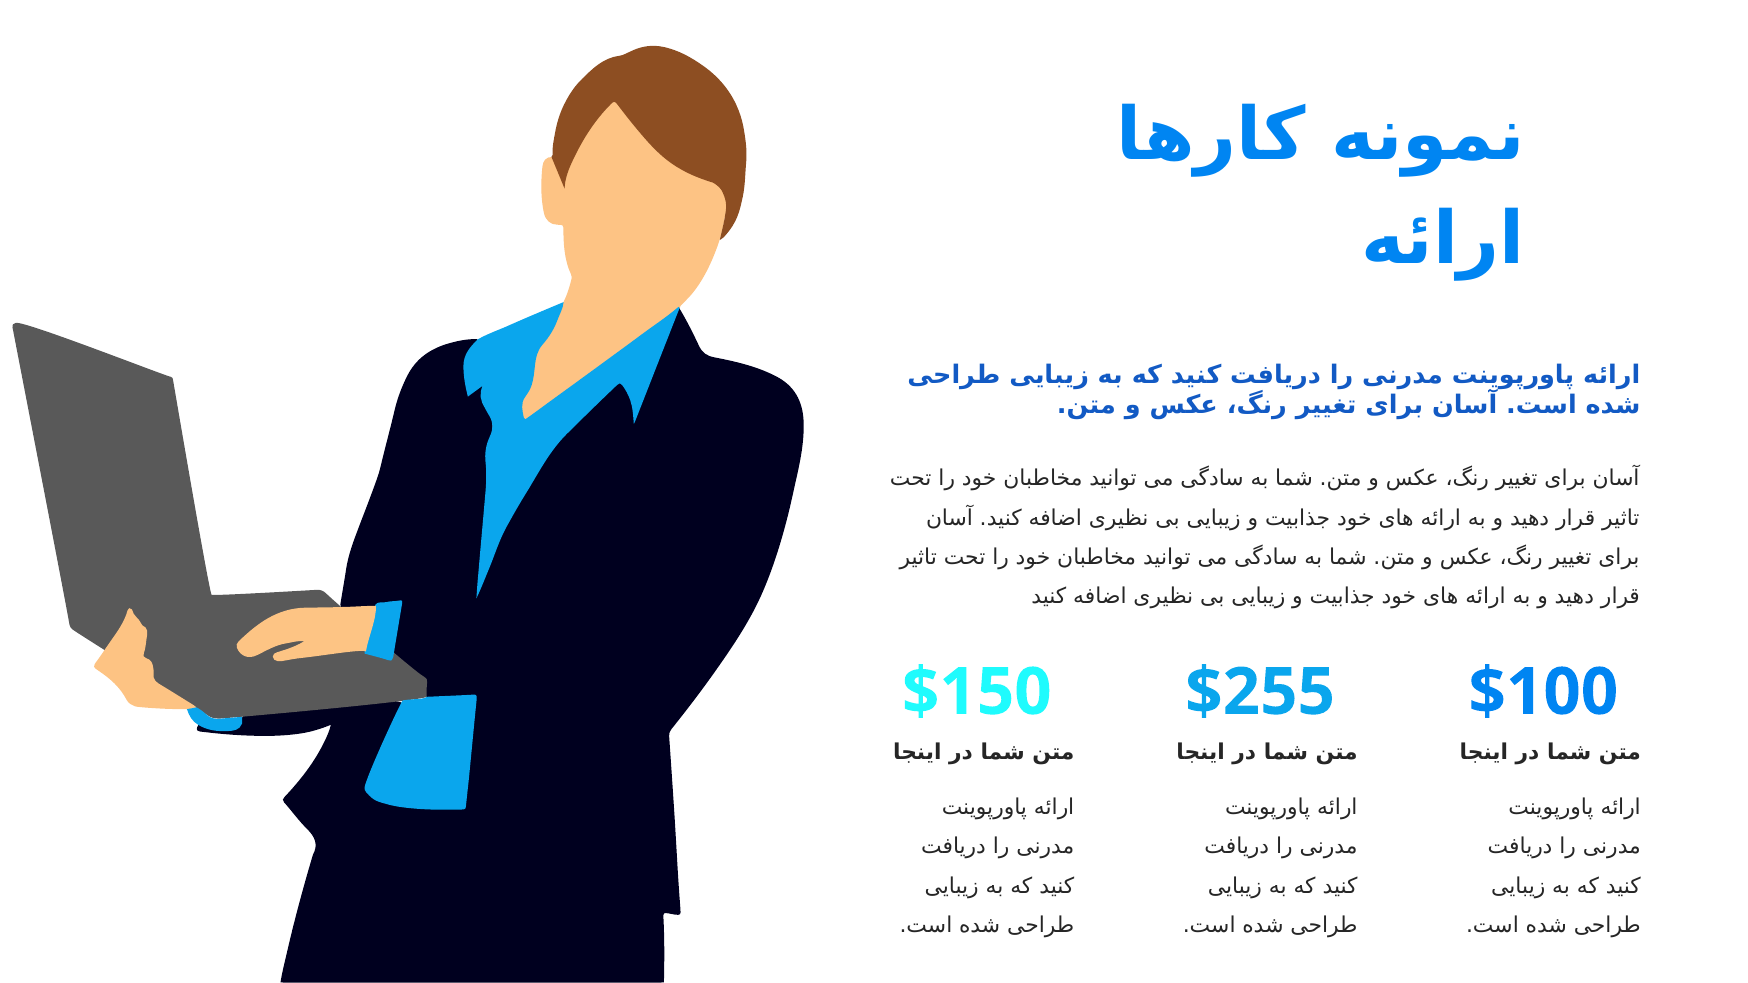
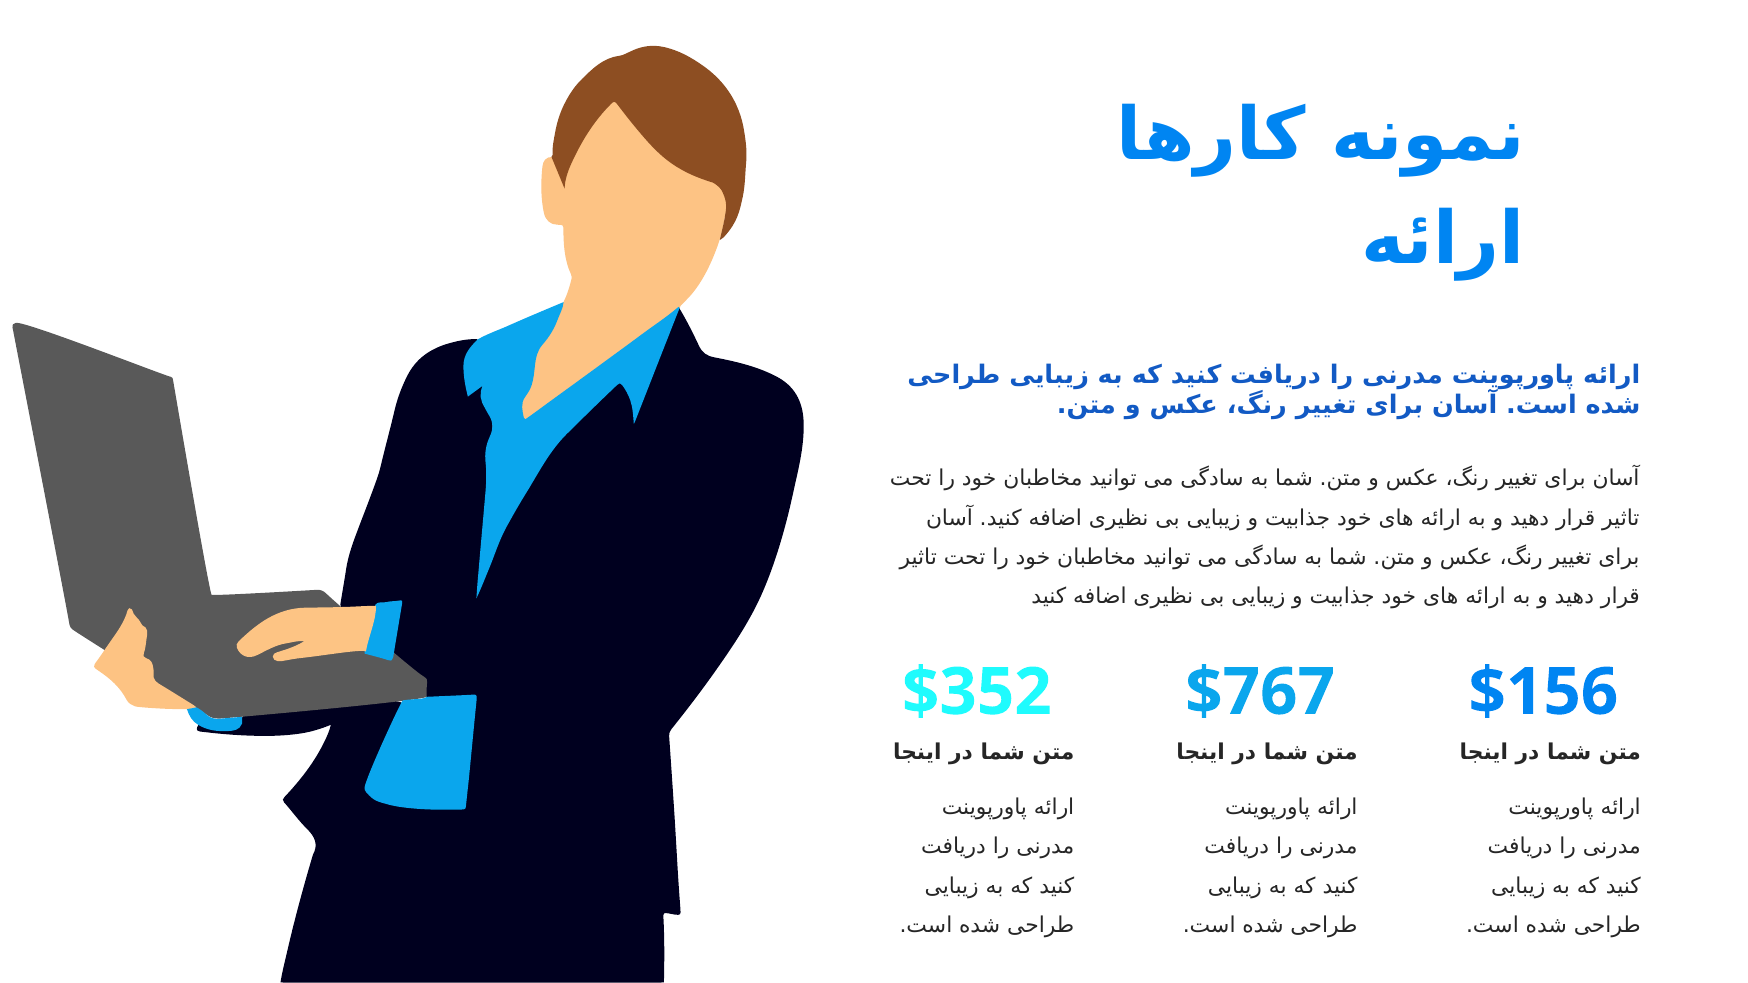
$150: $150 -> $352 (977, 692)
$255: $255 -> $767 (1260, 692)
$100: $100 -> $156 (1543, 692)
